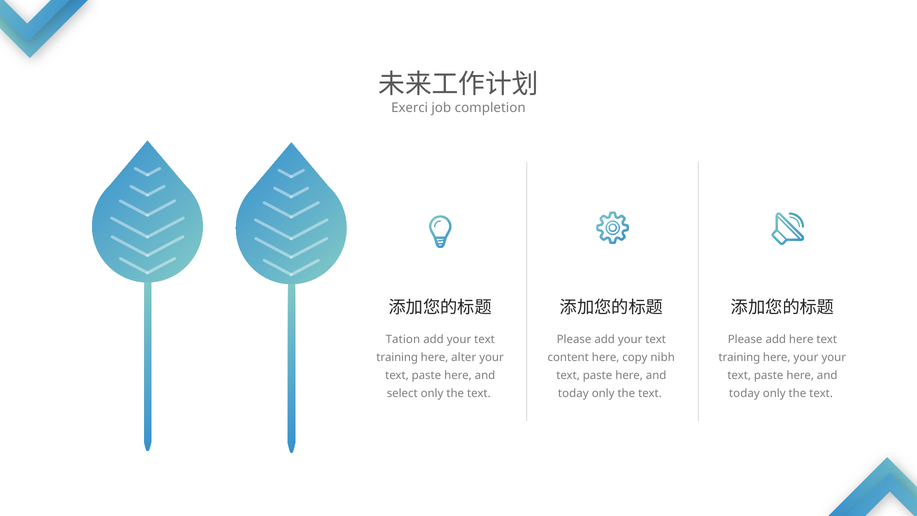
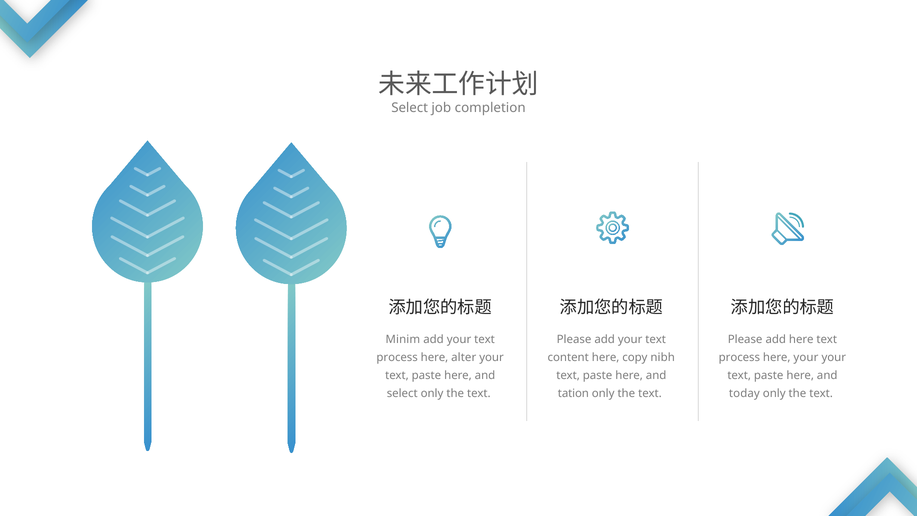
Exerci: Exerci -> Select (410, 108)
Tation: Tation -> Minim (403, 339)
training: training -> process (397, 357)
training: training -> process (739, 357)
today: today -> tation (573, 393)
